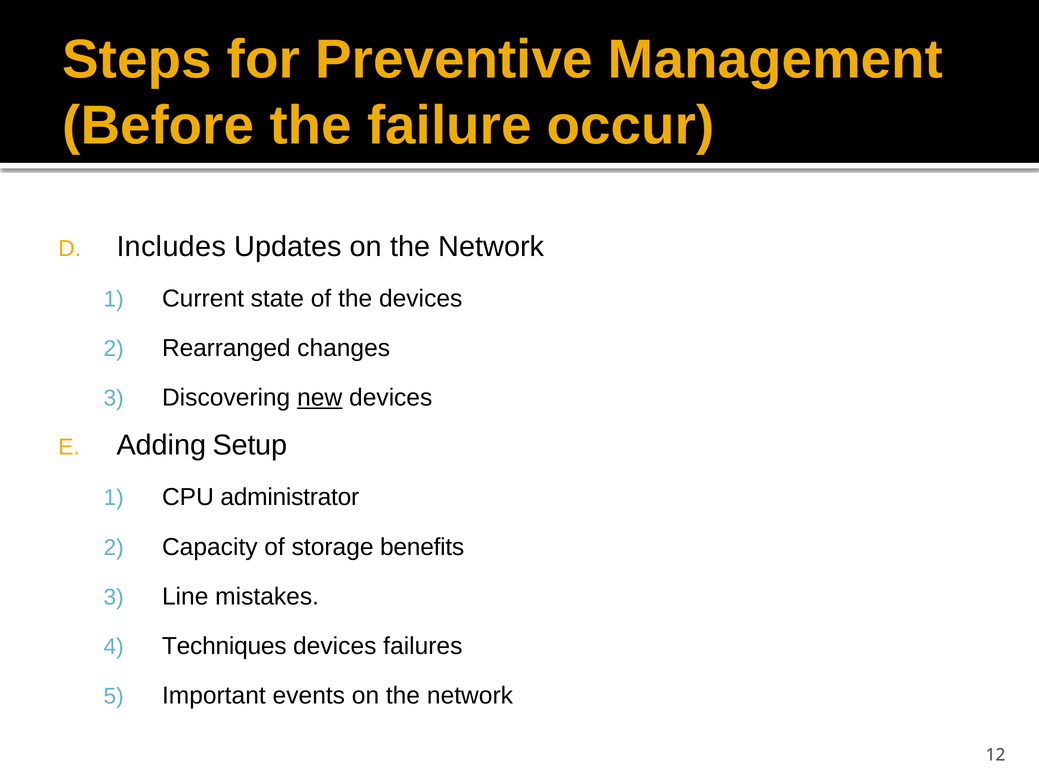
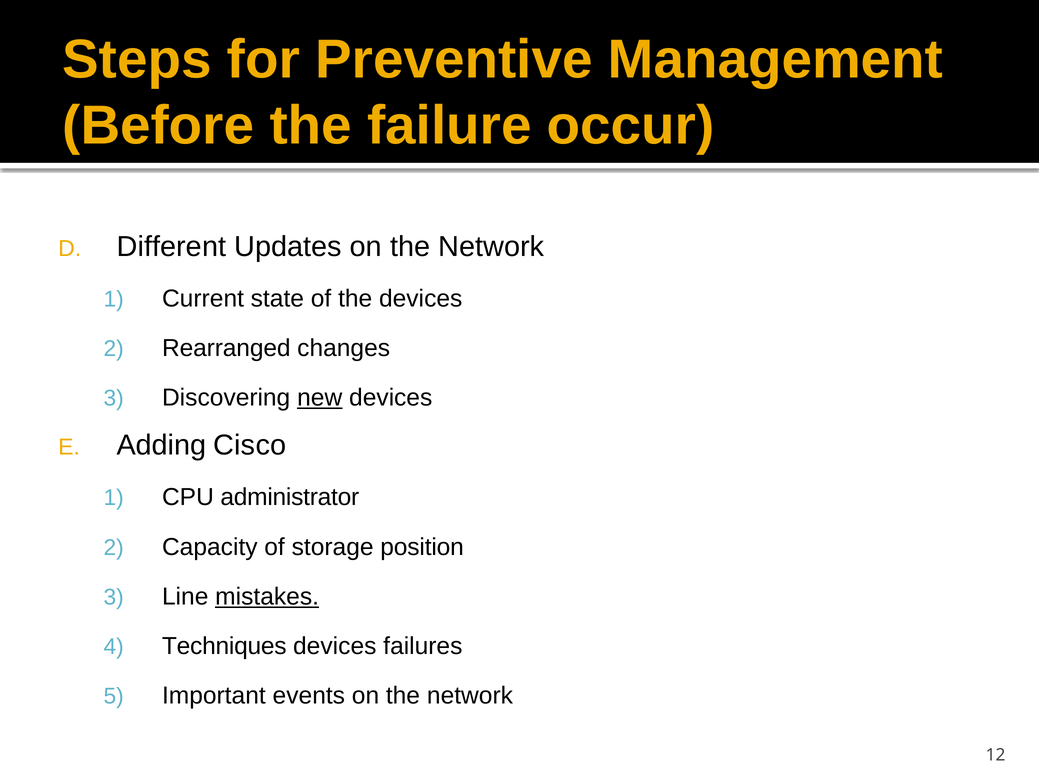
Includes: Includes -> Different (171, 247)
Setup: Setup -> Cisco (250, 446)
benefits: benefits -> position (422, 547)
mistakes underline: none -> present (267, 597)
